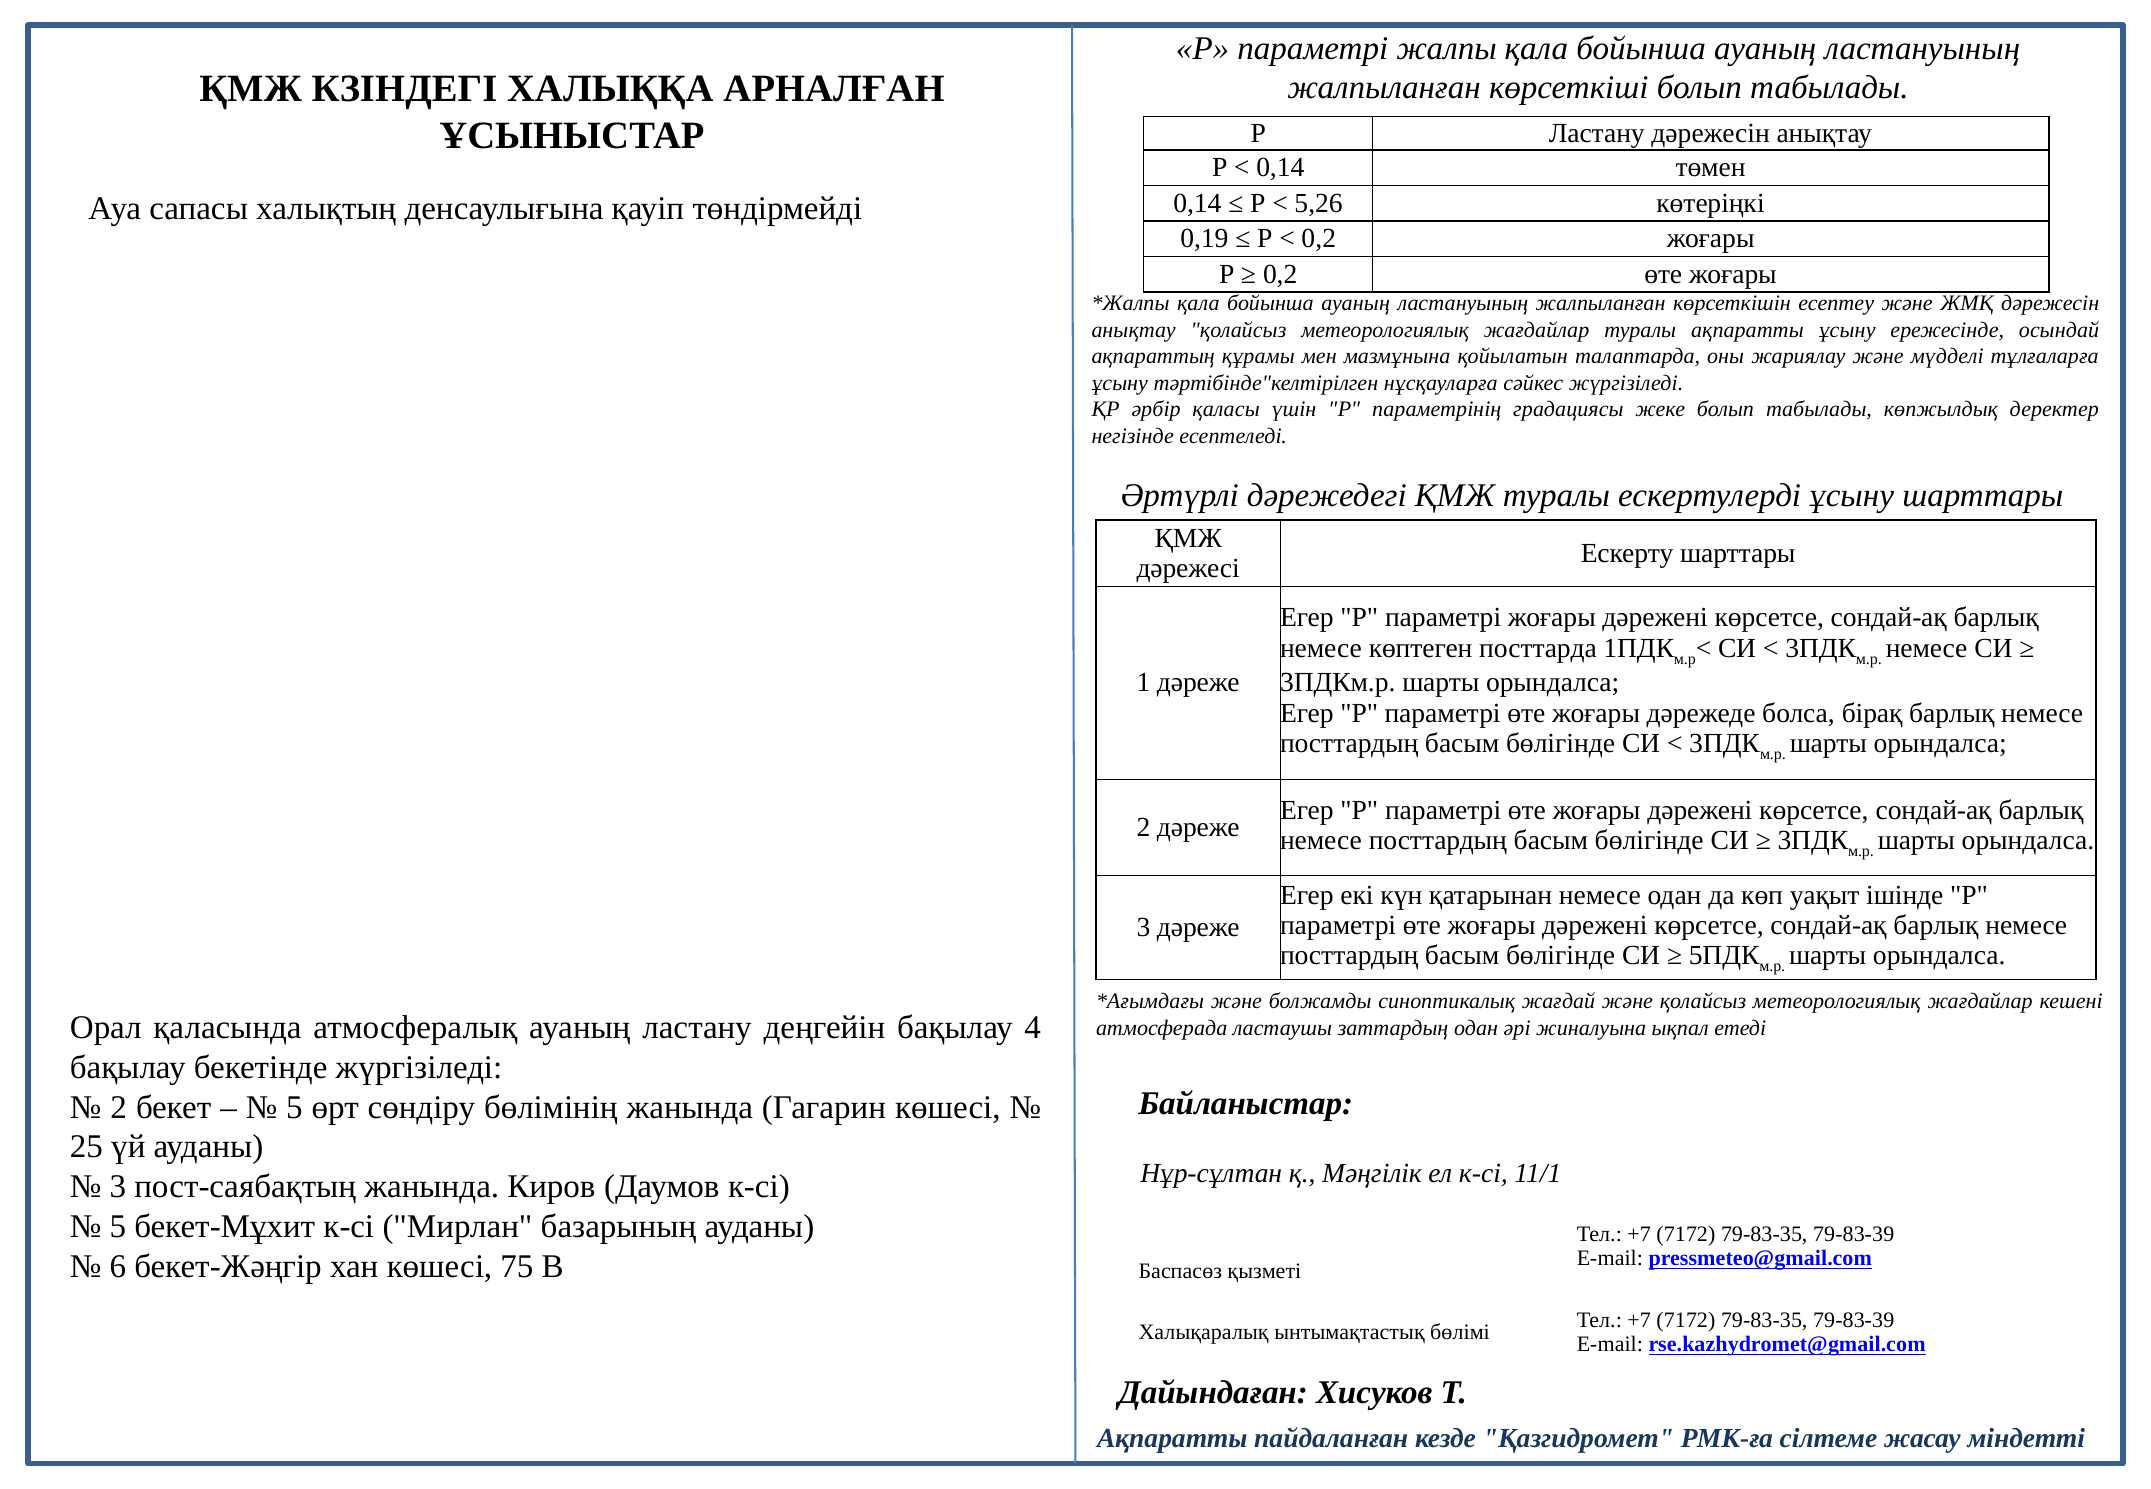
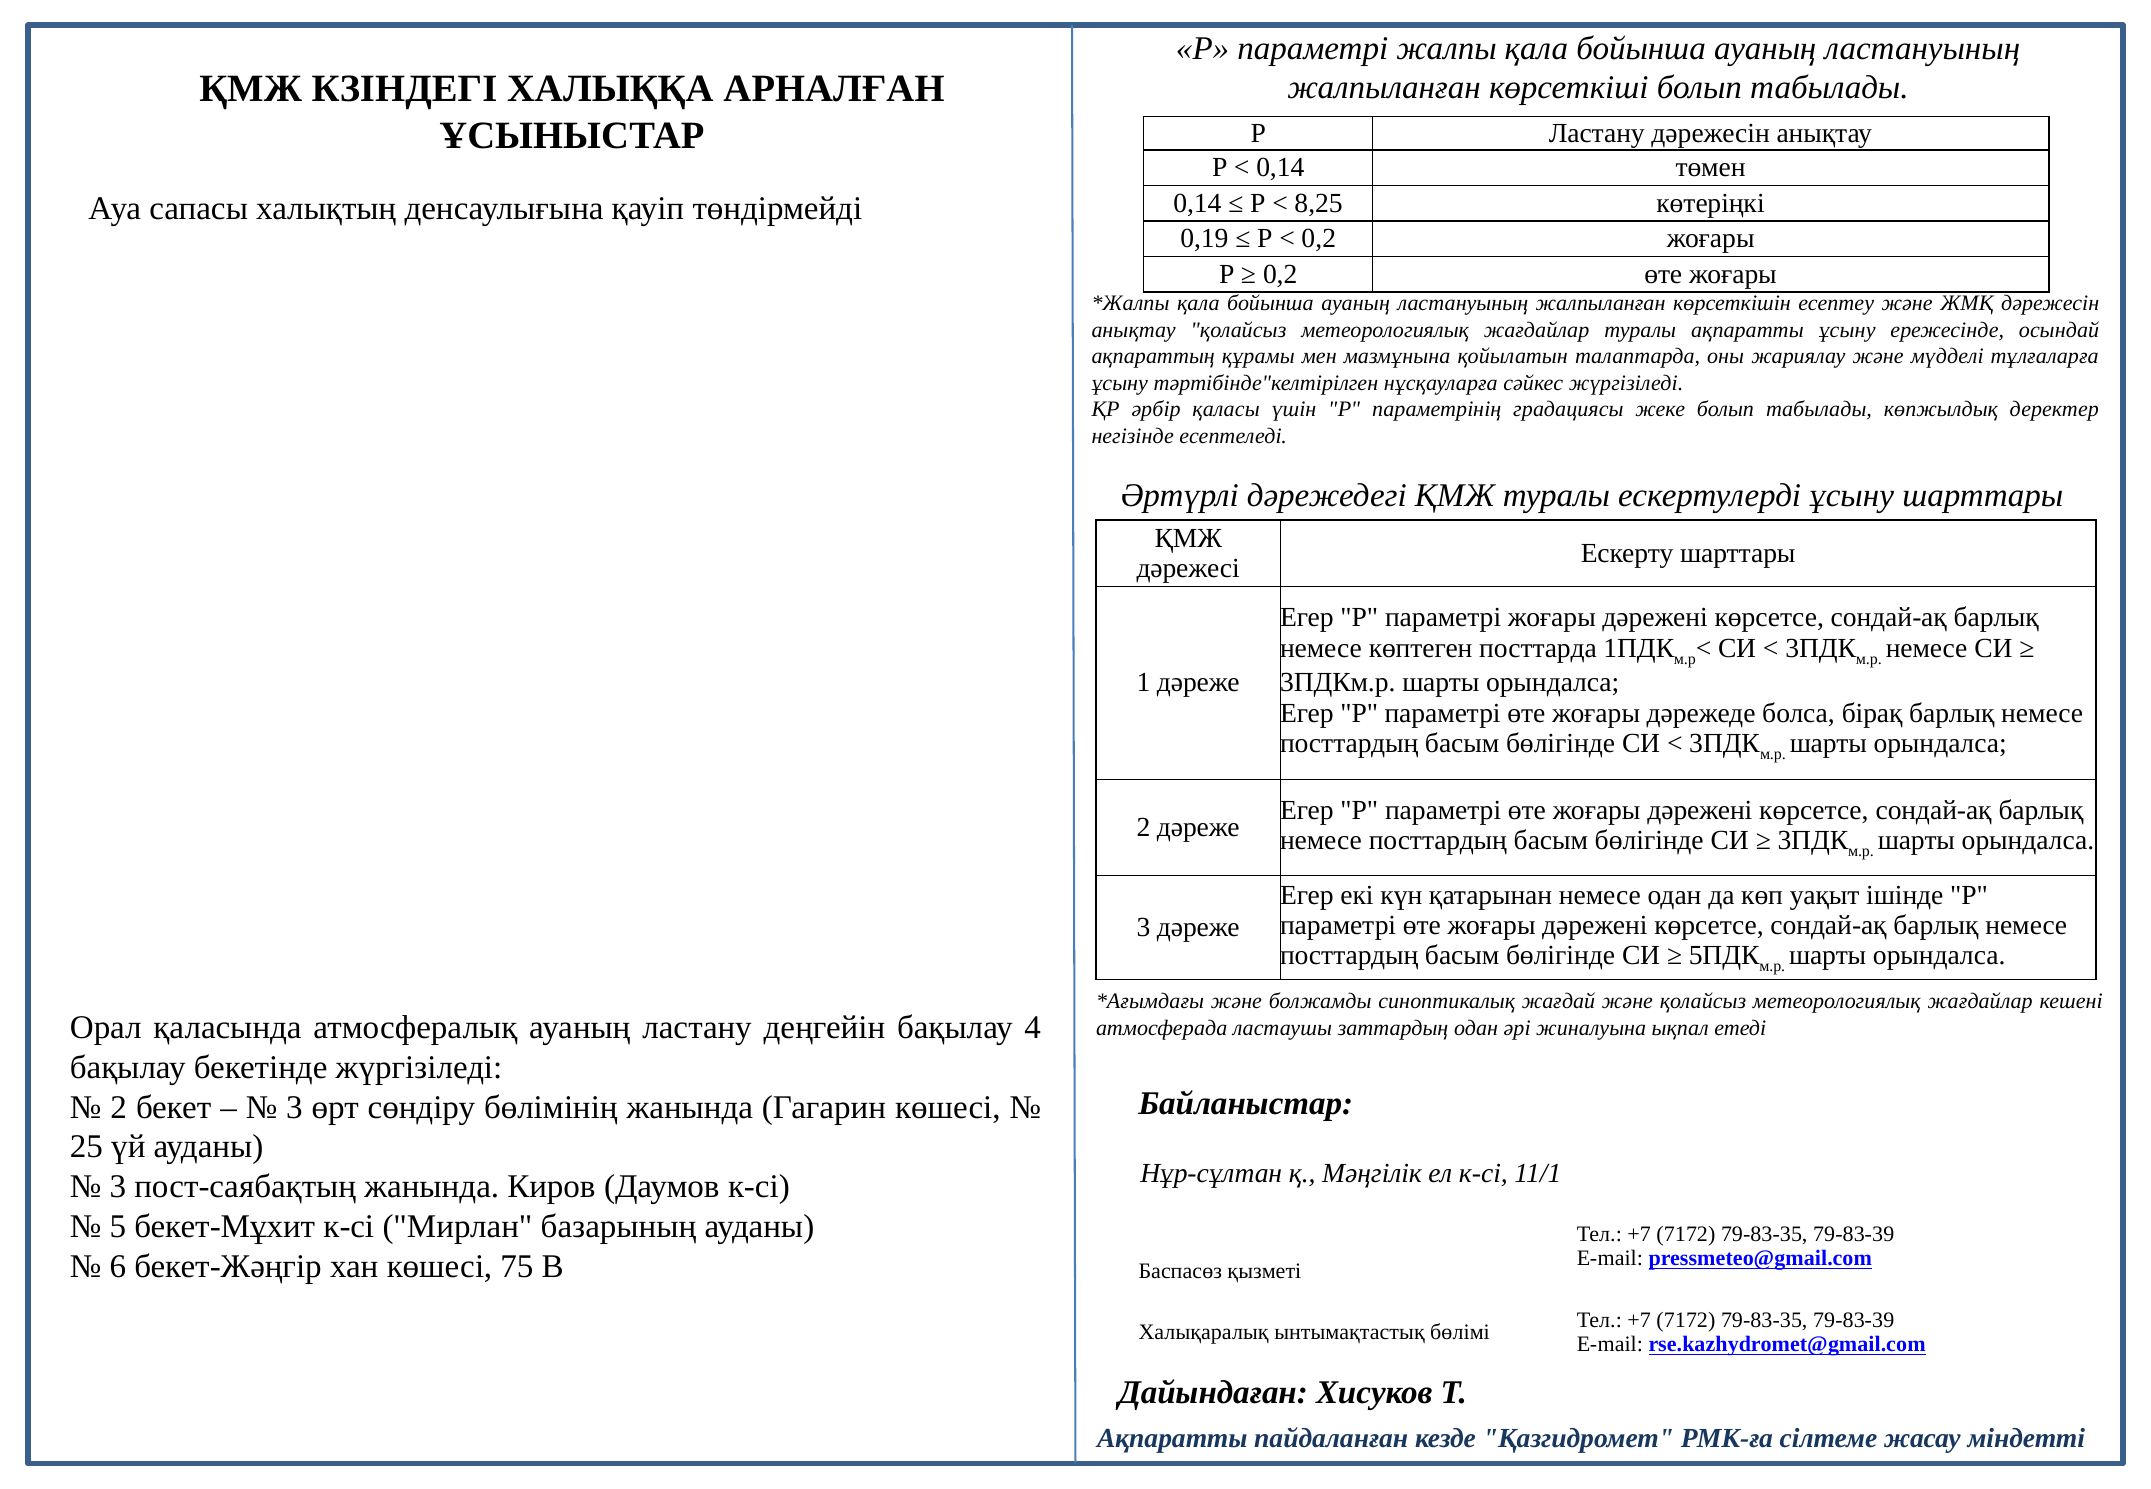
5,26: 5,26 -> 8,25 (1319, 203)
5: 5 -> 3 (295, 1107)
